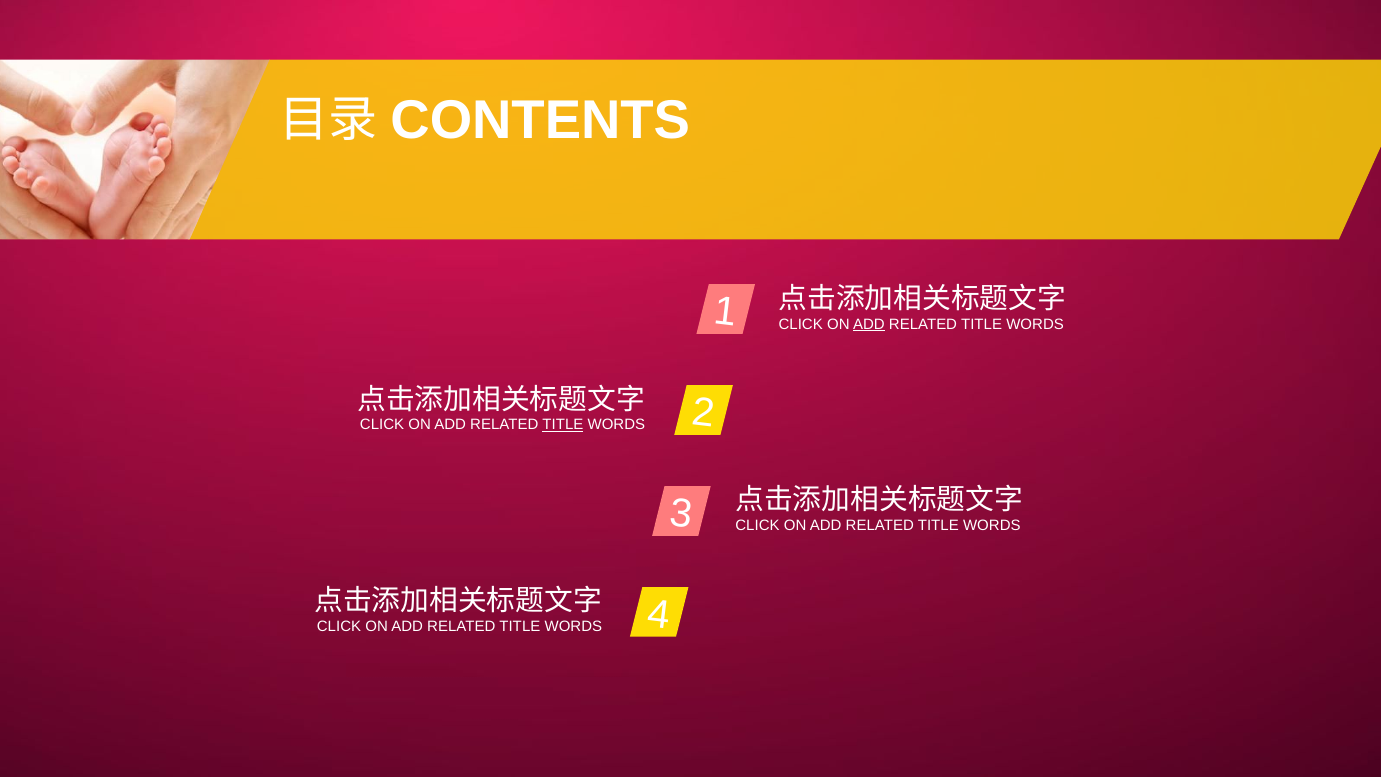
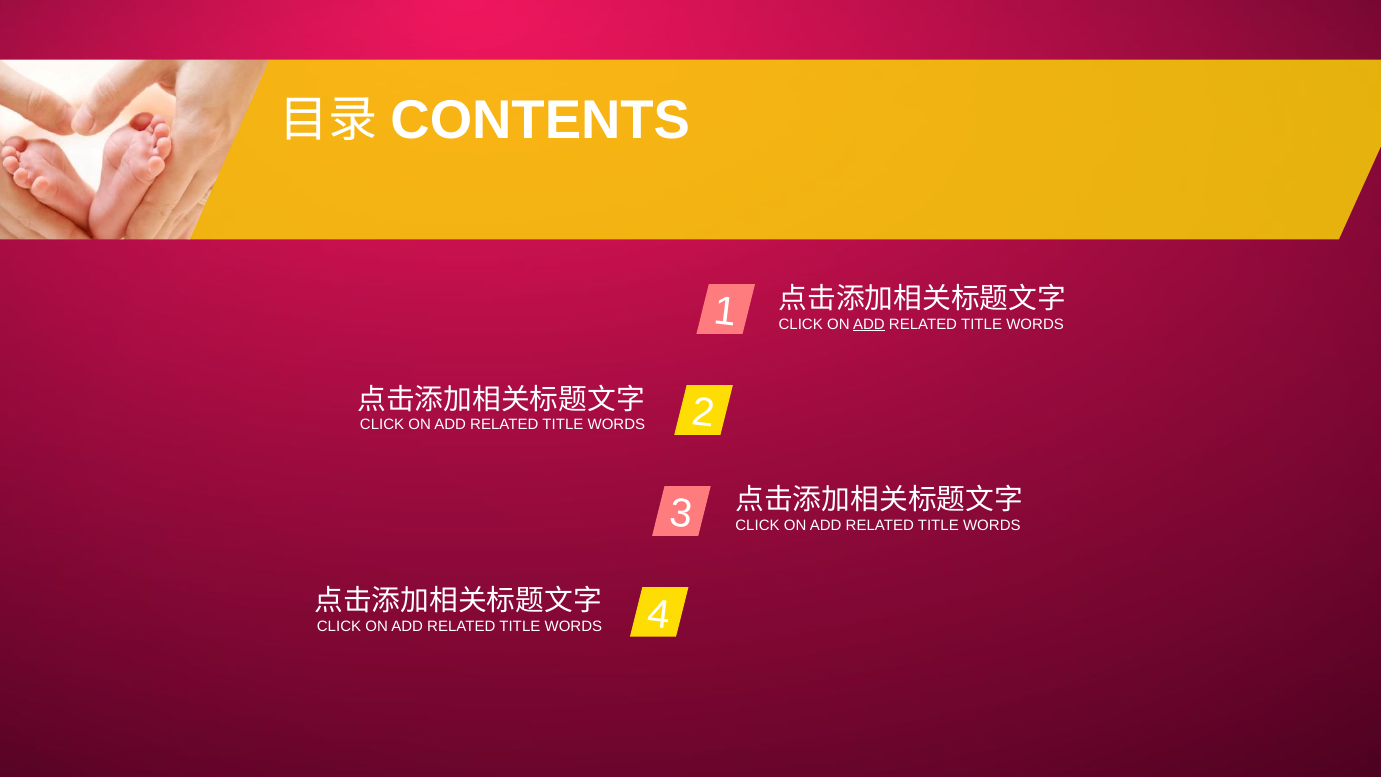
TITLE underline: present -> none (563, 425)
